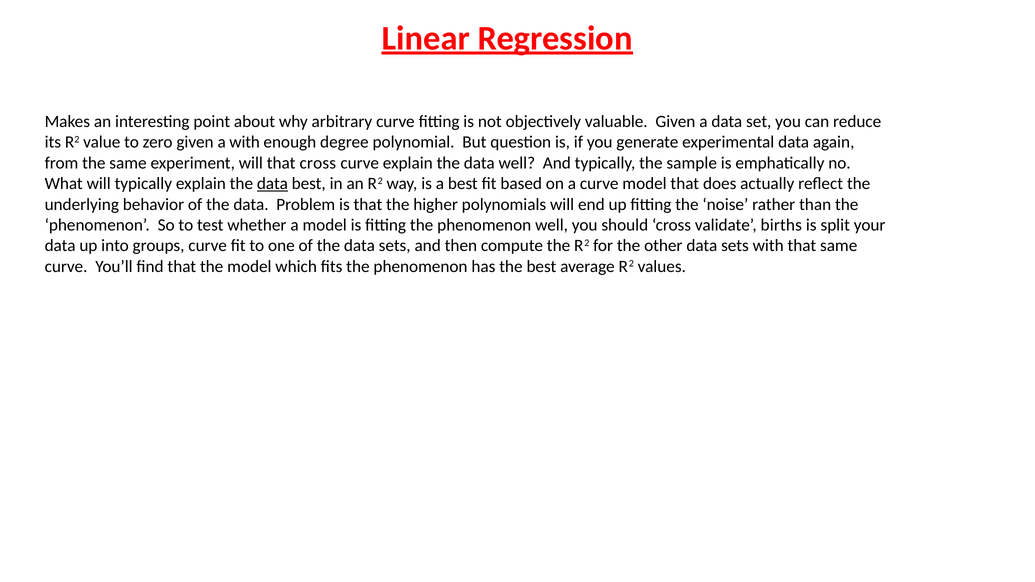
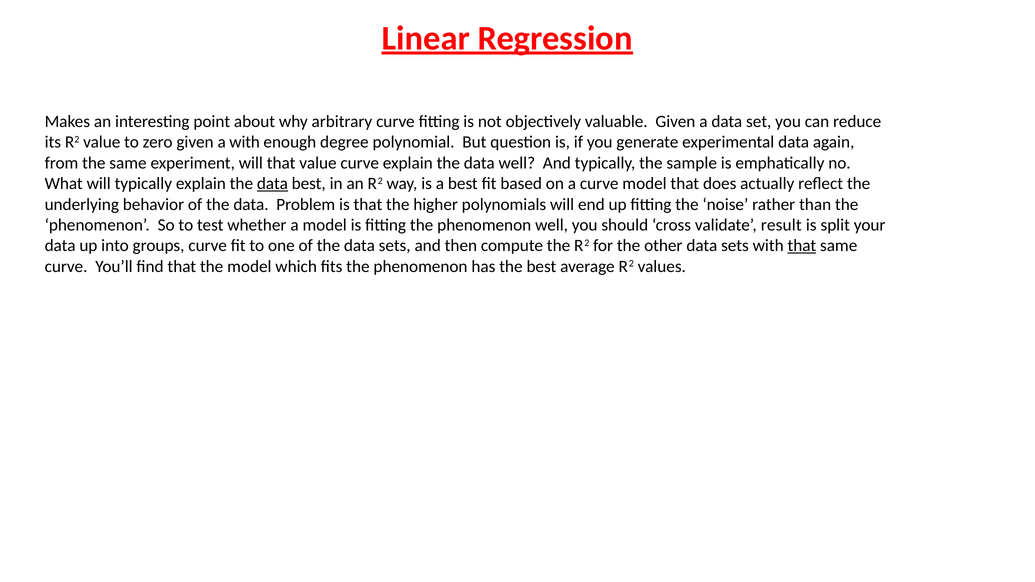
that cross: cross -> value (318, 163)
births: births -> result (781, 225)
that underline: none -> present (802, 246)
